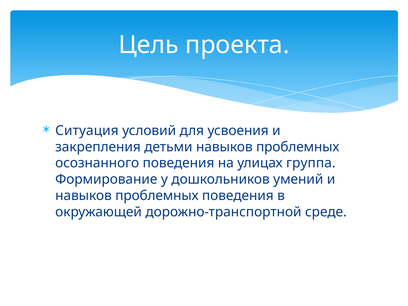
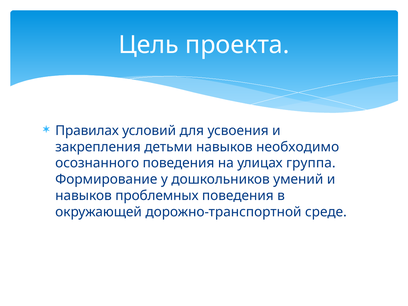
Ситуация: Ситуация -> Правилах (87, 131)
детьми навыков проблемных: проблемных -> необходимо (298, 147)
